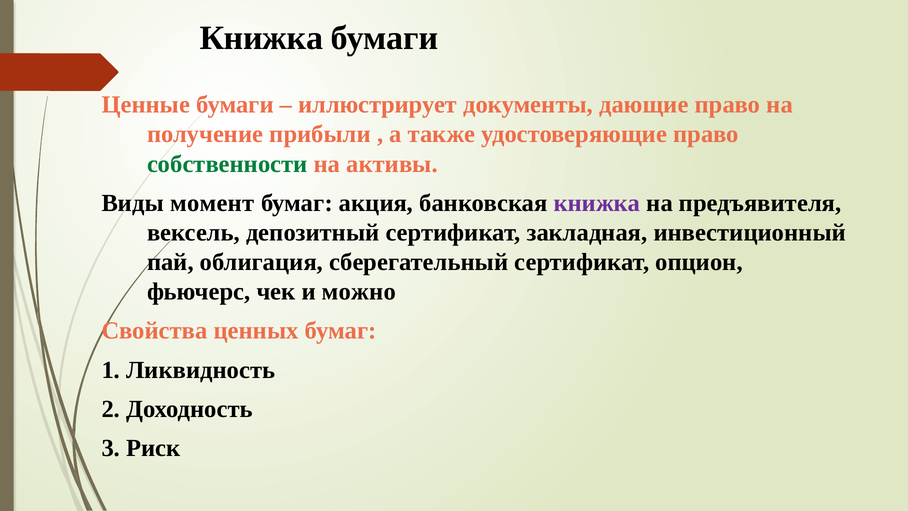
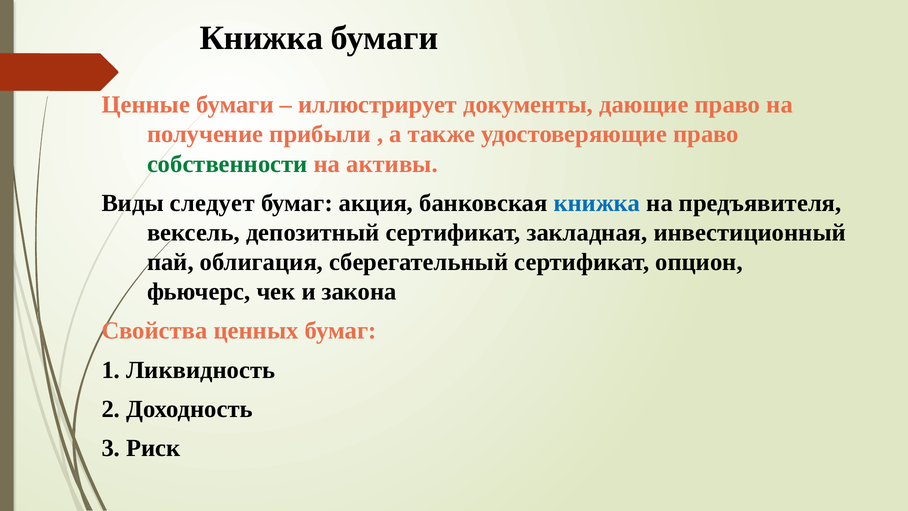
момент: момент -> следует (212, 203)
книжка colour: purple -> blue (597, 203)
можно: можно -> закона (359, 292)
